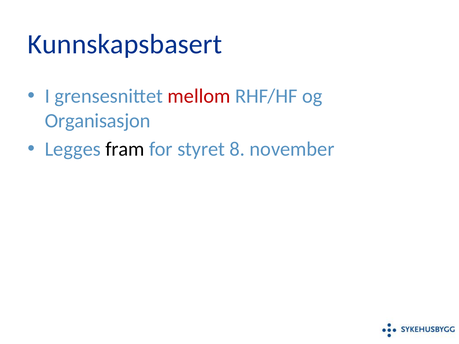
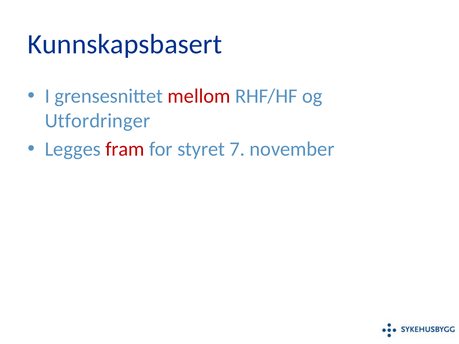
Organisasjon: Organisasjon -> Utfordringer (97, 121)
fram colour: black -> red (125, 149)
8: 8 -> 7 (237, 149)
